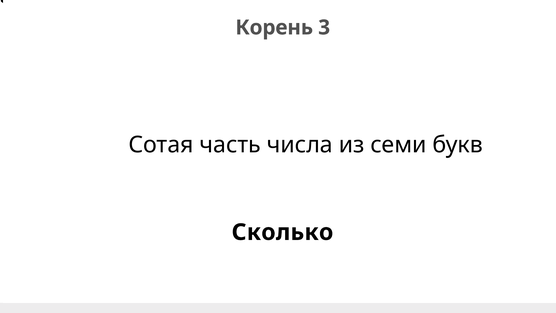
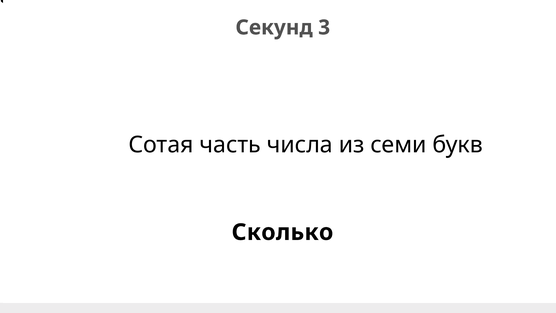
Корень: Корень -> Секунд (274, 28)
